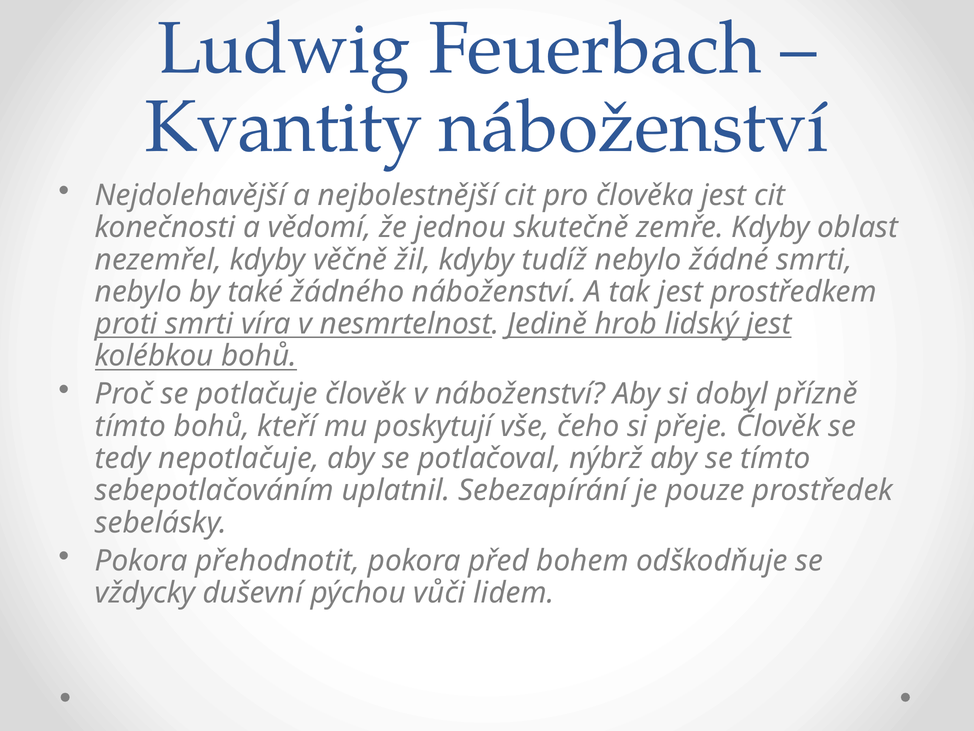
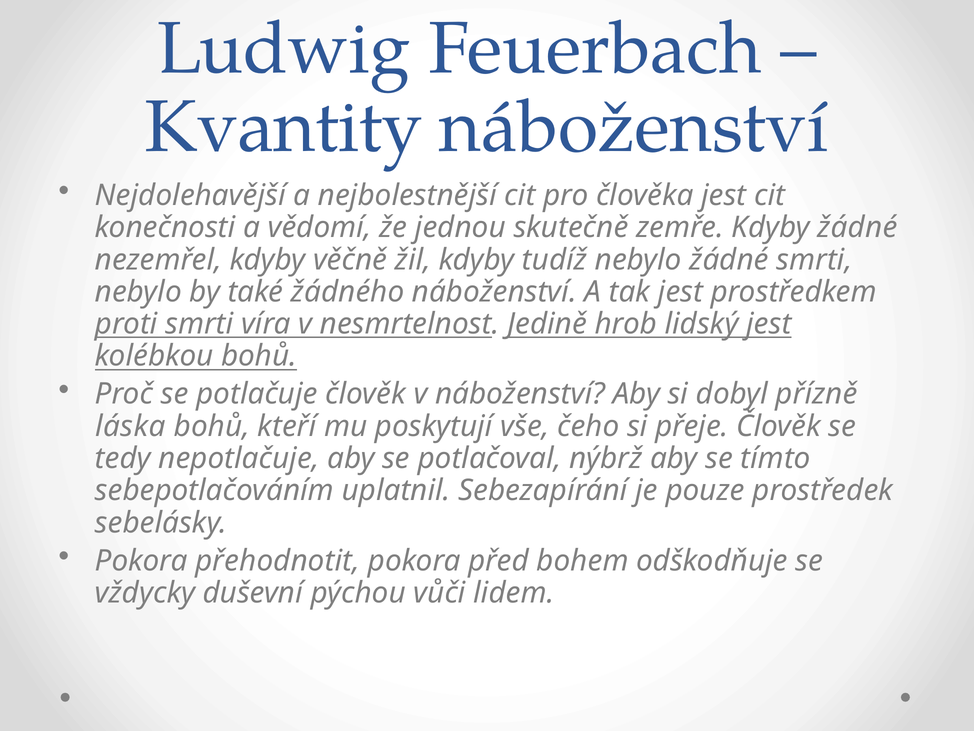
Kdyby oblast: oblast -> žádné (858, 227)
tímto: tímto -> láska (130, 426)
